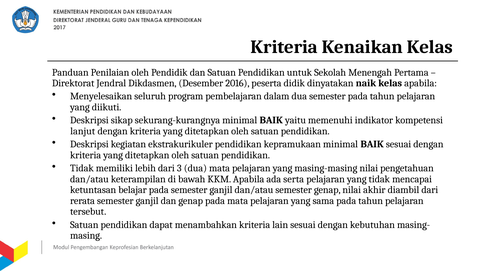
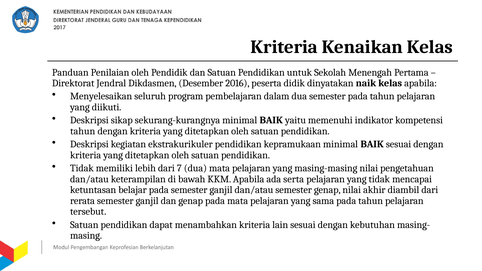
lanjut: lanjut -> tahun (83, 131)
3: 3 -> 7 (179, 168)
